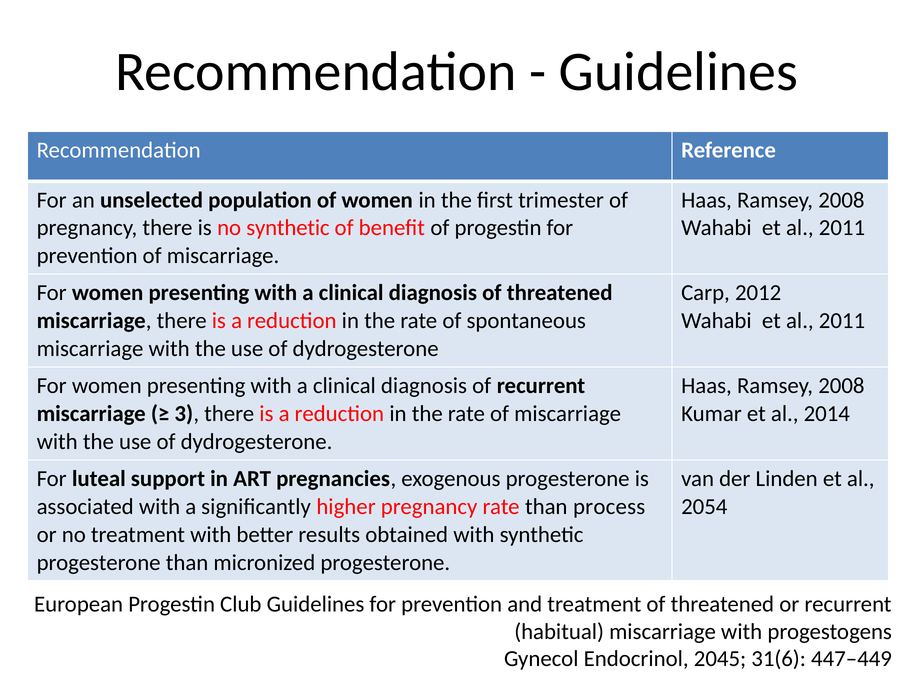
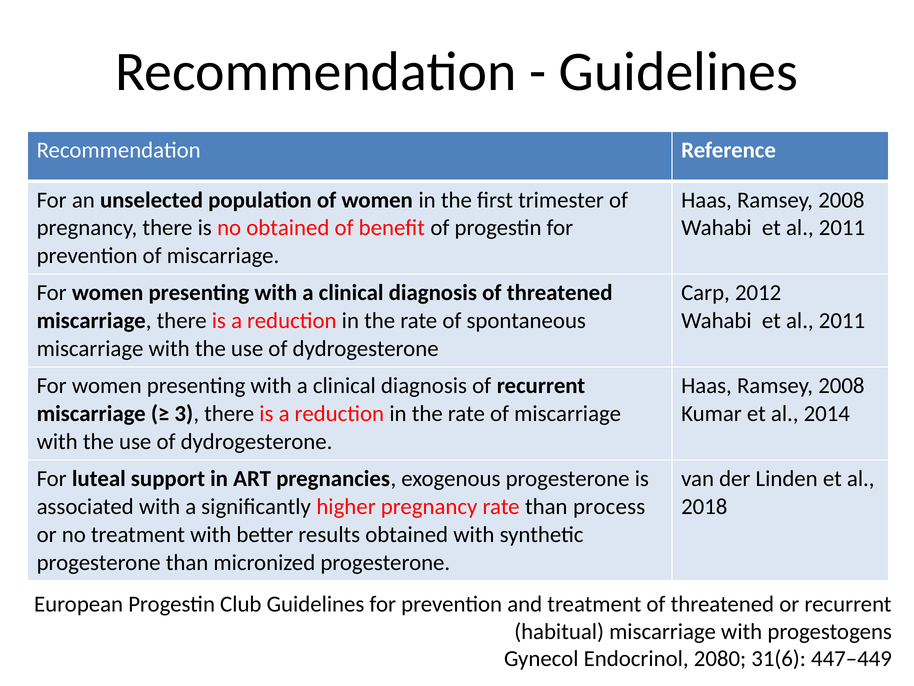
no synthetic: synthetic -> obtained (288, 228)
2054: 2054 -> 2018 (704, 506)
2045: 2045 -> 2080 (720, 658)
